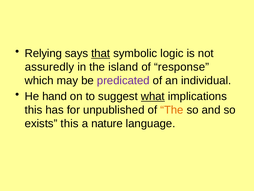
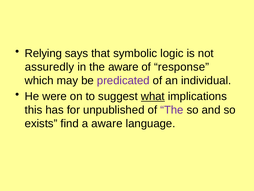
that underline: present -> none (101, 53)
the island: island -> aware (123, 67)
hand: hand -> were (55, 96)
The colour: orange -> purple (172, 110)
exists this: this -> find (70, 123)
a nature: nature -> aware (107, 123)
